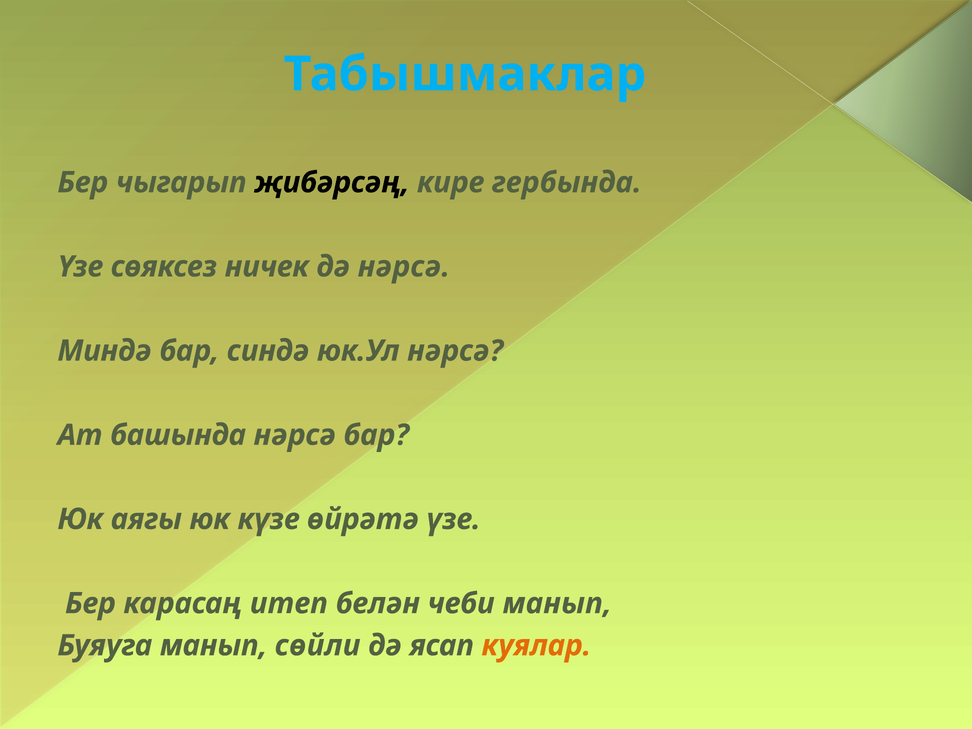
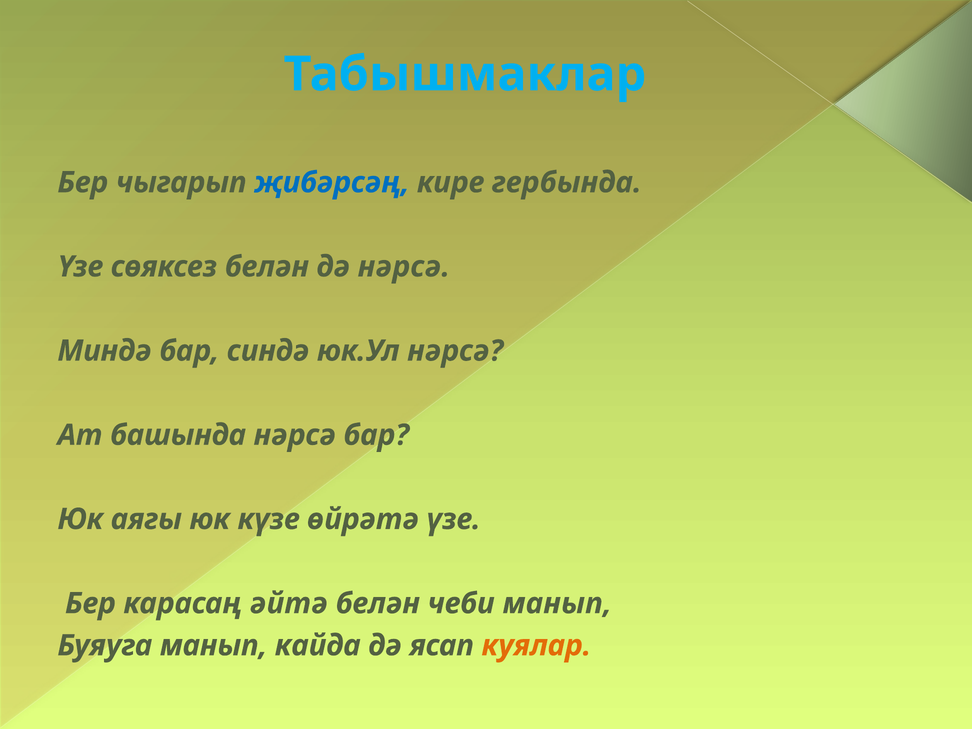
җибәрсәң colour: black -> blue (332, 182)
сөяксез ничек: ничек -> белән (267, 267)
итеп: итеп -> әйтә (289, 603)
сөйли: сөйли -> кайда (318, 646)
